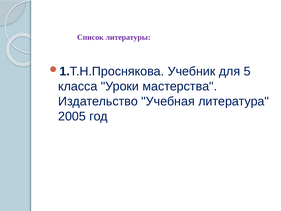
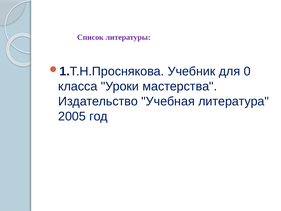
5: 5 -> 0 (247, 71)
